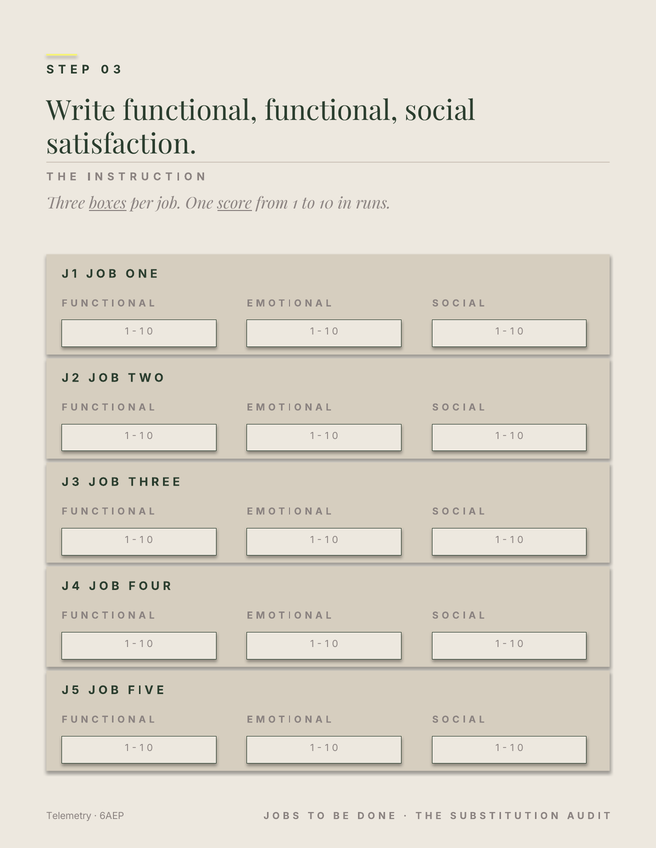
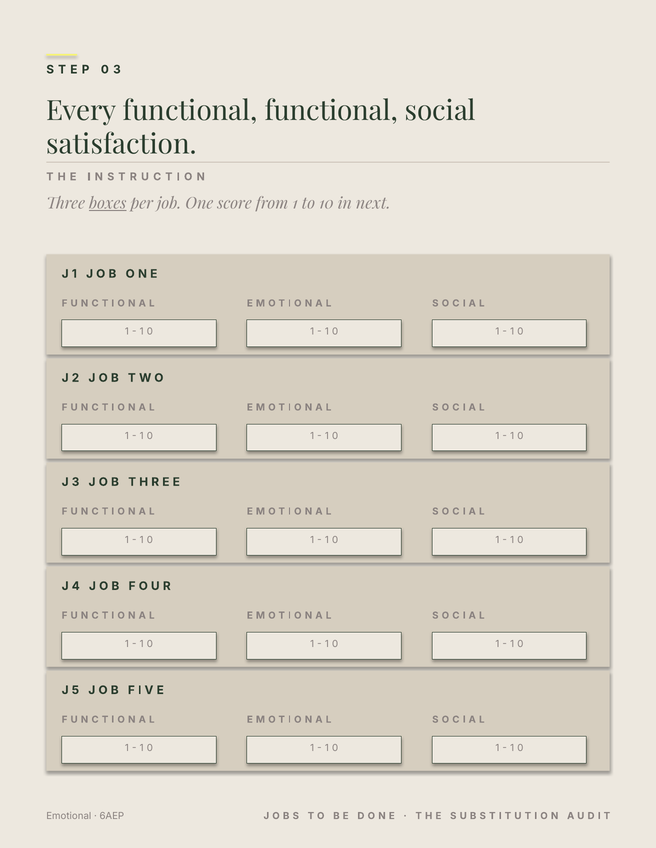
Write: Write -> Every (81, 111)
score underline: present -> none (235, 204)
runs: runs -> next (373, 204)
Telemetry: Telemetry -> Emotional (69, 817)
